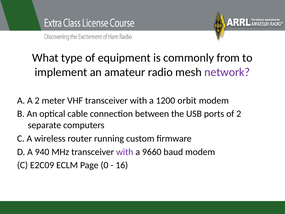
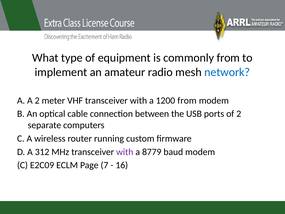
network colour: purple -> blue (227, 72)
1200 orbit: orbit -> from (187, 100)
940: 940 -> 312 (42, 152)
9660: 9660 -> 8779 (152, 152)
0: 0 -> 7 (104, 165)
